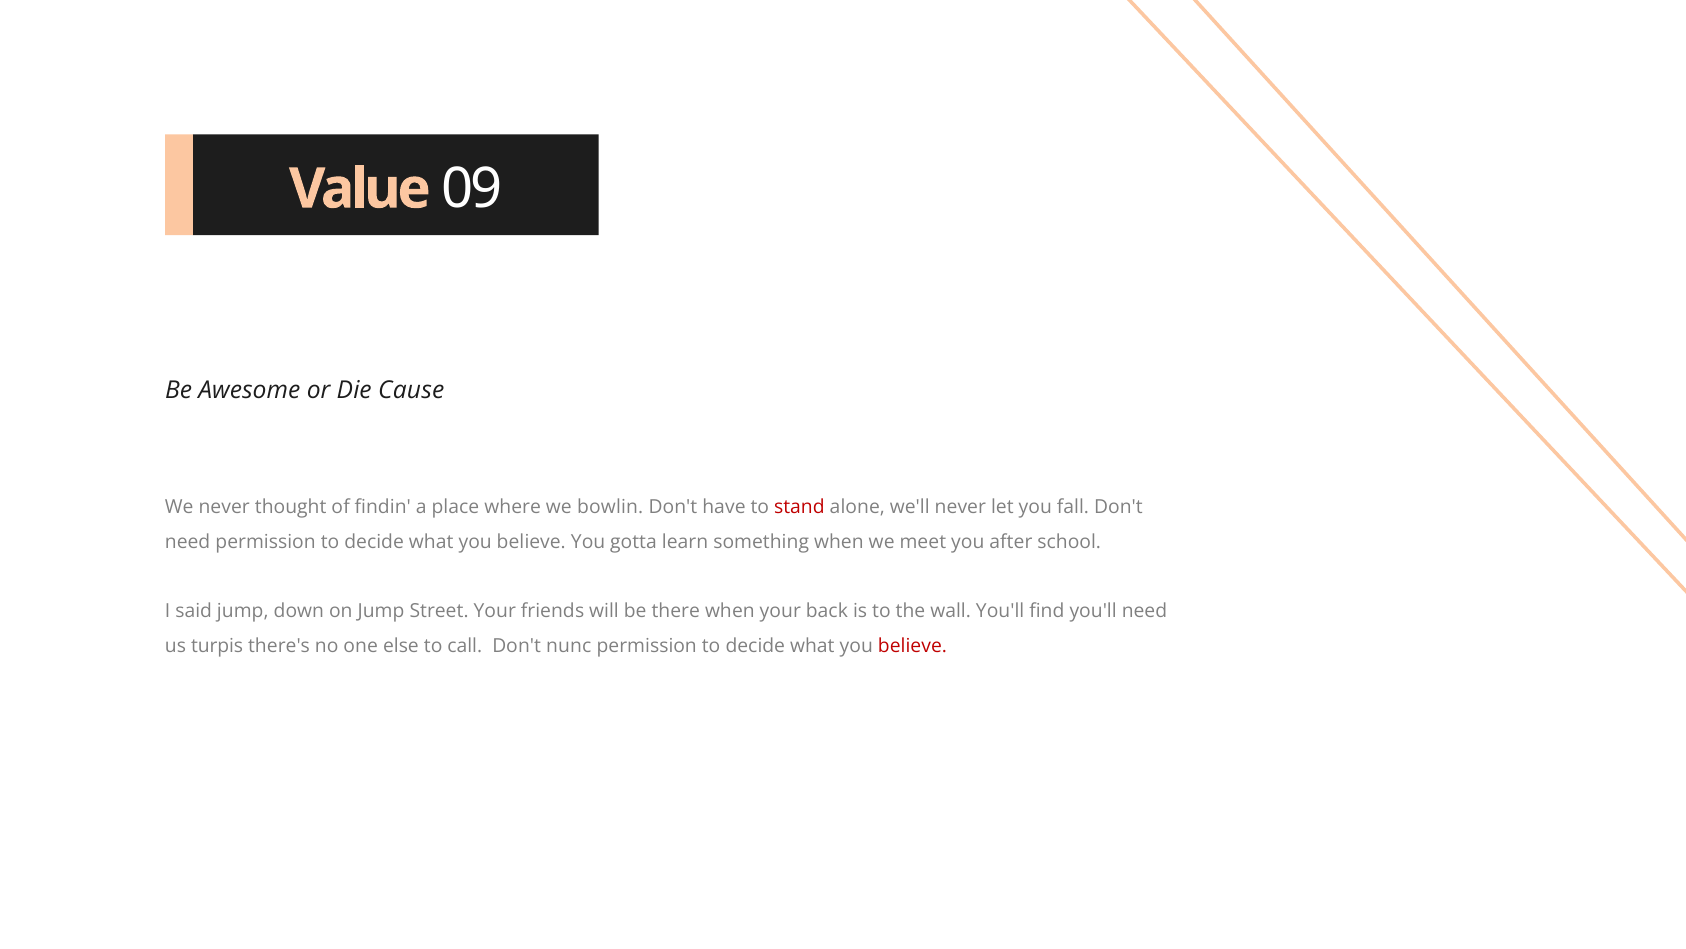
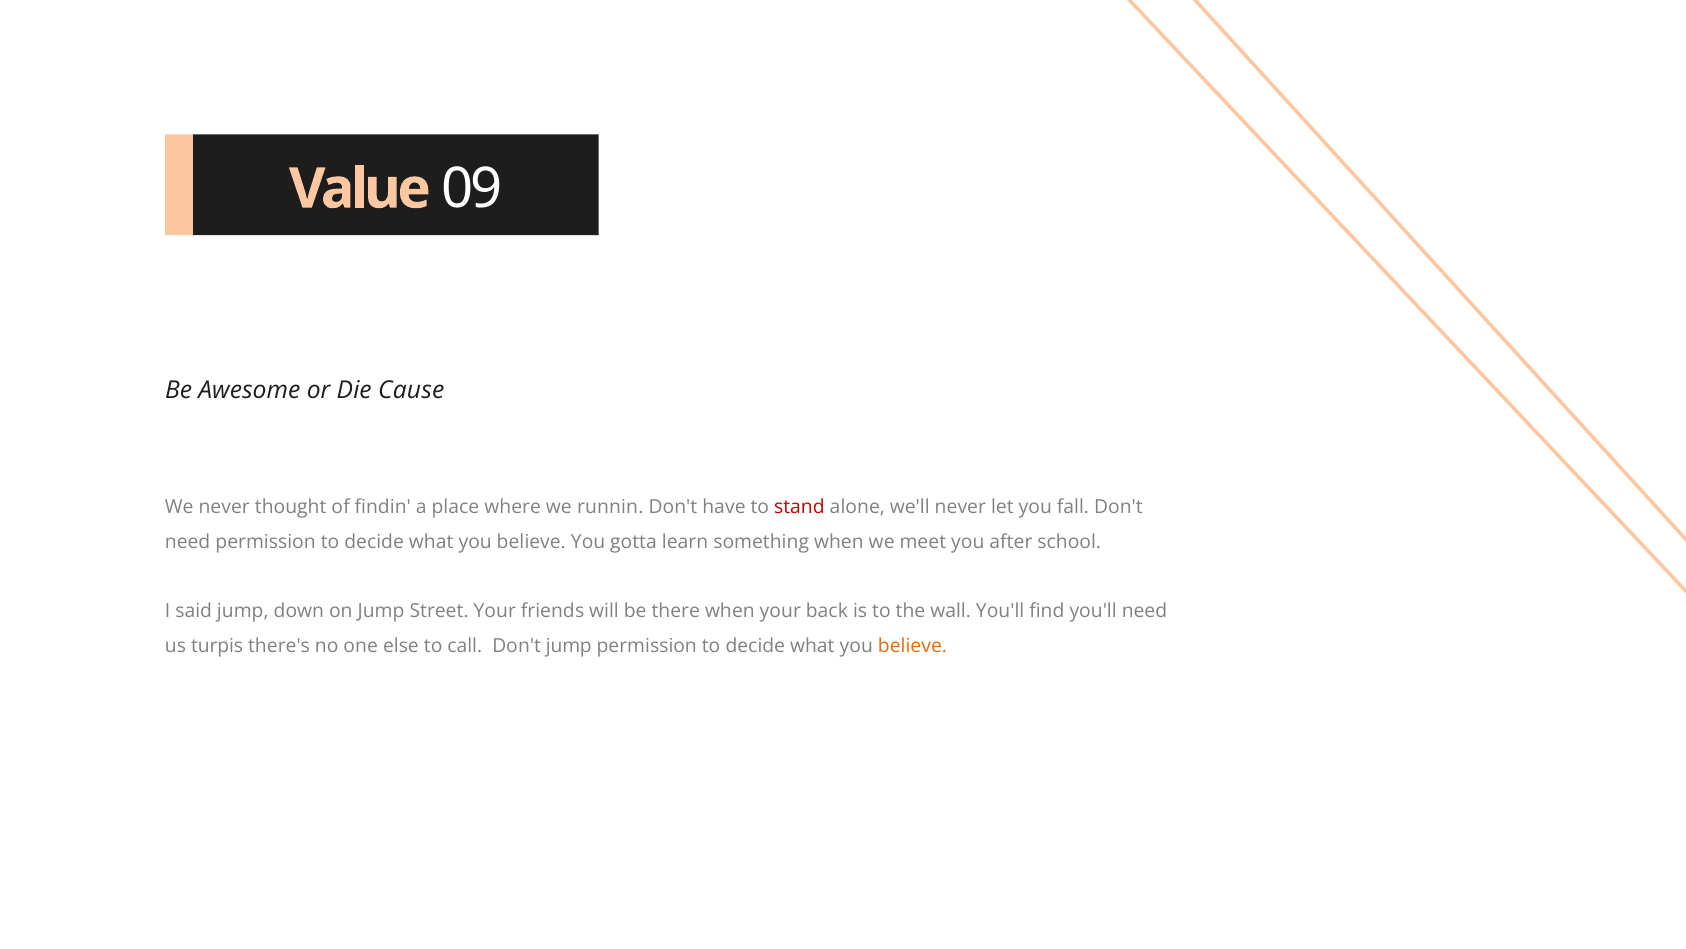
bowlin: bowlin -> runnin (610, 506)
Don't nunc: nunc -> jump (569, 646)
believe colour: red -> orange (912, 646)
